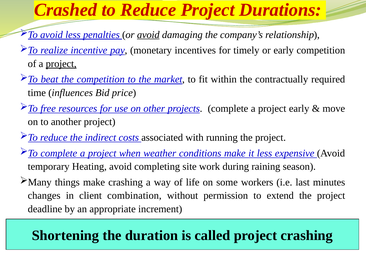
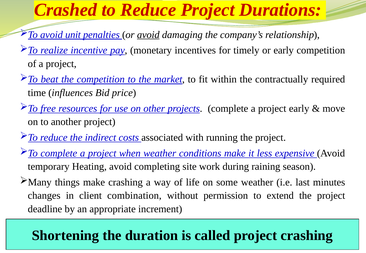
avoid less: less -> unit (73, 35)
project underline: present -> none (61, 64)
some workers: workers -> weather (257, 183)
